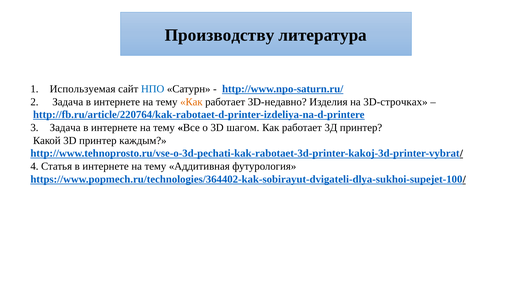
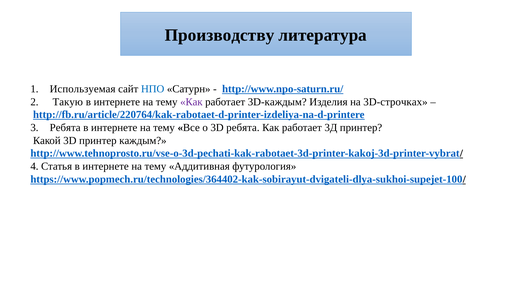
Задача: Задача -> Такую (68, 102)
Как colour: orange -> purple (191, 102)
3D-недавно: 3D-недавно -> 3D-каждым (277, 102)
Задача: Задача -> Ребята (65, 127)
3D шагом: шагом -> ребята (243, 127)
